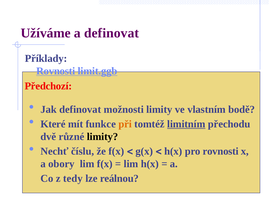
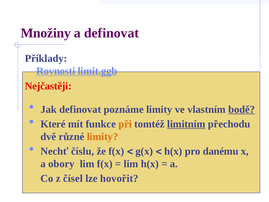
Užíváme: Užíváme -> Množiny (46, 33)
Předchozí: Předchozí -> Nejčastěji (48, 86)
možnosti: možnosti -> poznáme (124, 109)
bodě underline: none -> present (242, 109)
limity colour: black -> orange (103, 136)
pro rovnosti: rovnosti -> danému (221, 151)
tedy: tedy -> čísel (73, 178)
reálnou: reálnou -> hovořit (119, 178)
